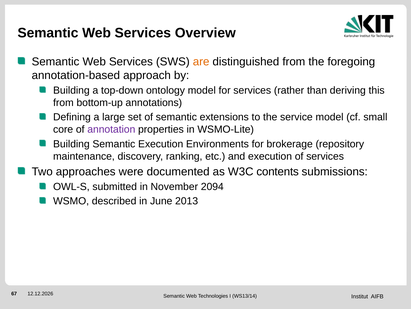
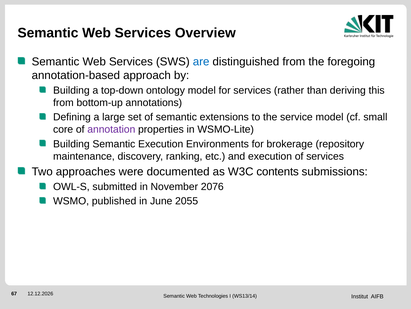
are colour: orange -> blue (201, 62)
2094: 2094 -> 2076 (212, 186)
described: described -> published (114, 201)
2013: 2013 -> 2055 (187, 201)
